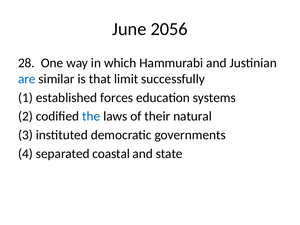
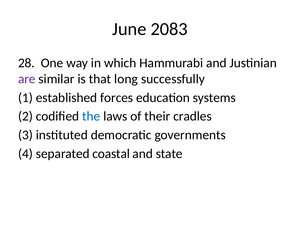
2056: 2056 -> 2083 (169, 29)
are colour: blue -> purple (27, 79)
limit: limit -> long (126, 79)
natural: natural -> cradles (193, 116)
